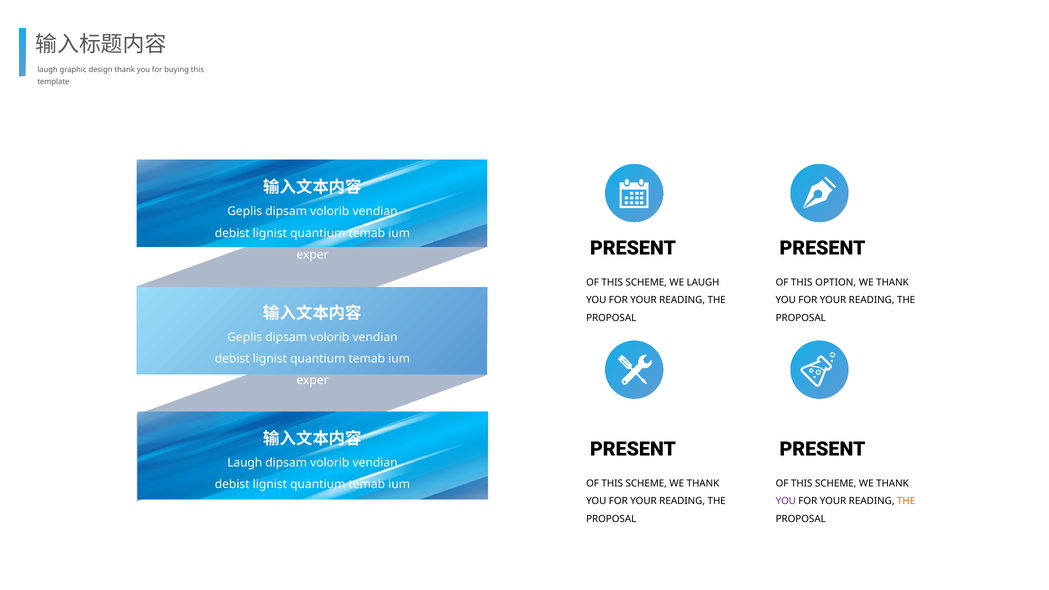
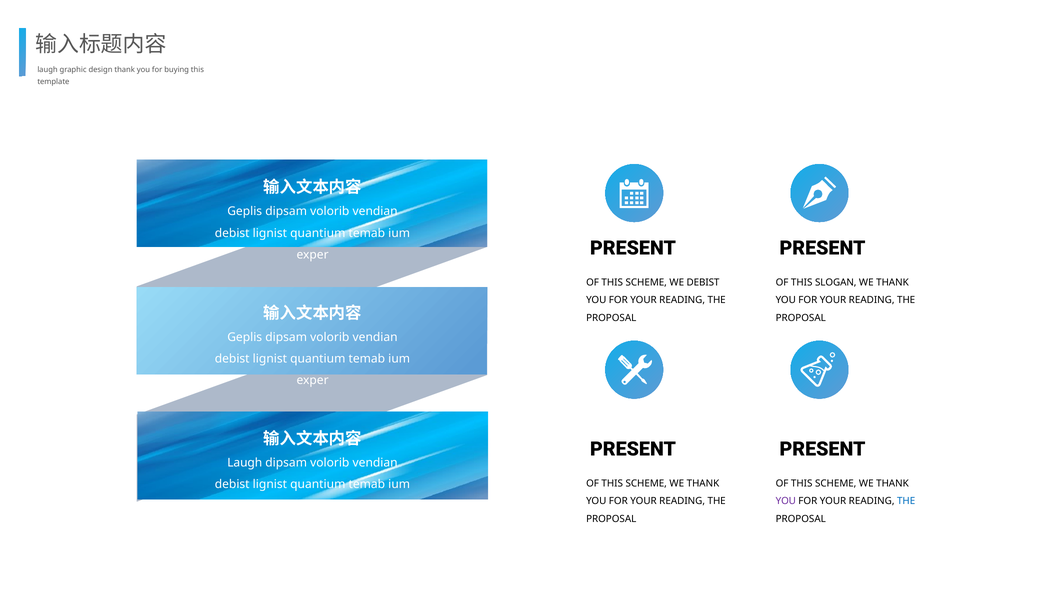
WE LAUGH: LAUGH -> DEBIST (703, 282)
OPTION: OPTION -> SLOGAN (836, 282)
THE colour: orange -> blue (906, 501)
